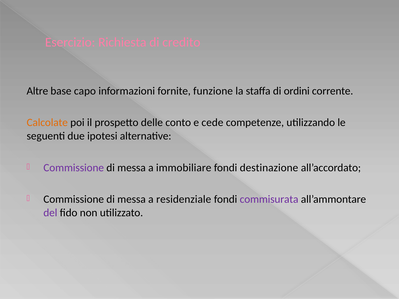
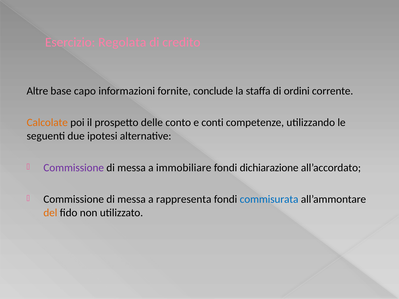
Richiesta: Richiesta -> Regolata (122, 42)
funzione: funzione -> conclude (213, 91)
cede: cede -> conti (213, 123)
destinazione: destinazione -> dichiarazione (269, 168)
residenziale: residenziale -> rappresenta (184, 199)
commisurata colour: purple -> blue (269, 199)
del colour: purple -> orange (50, 213)
